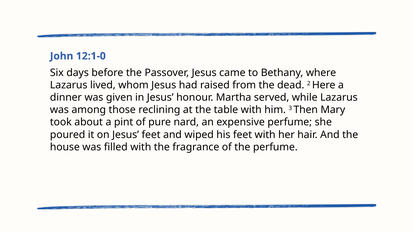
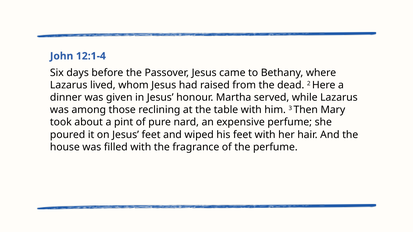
12:1-0: 12:1-0 -> 12:1-4 (91, 56)
